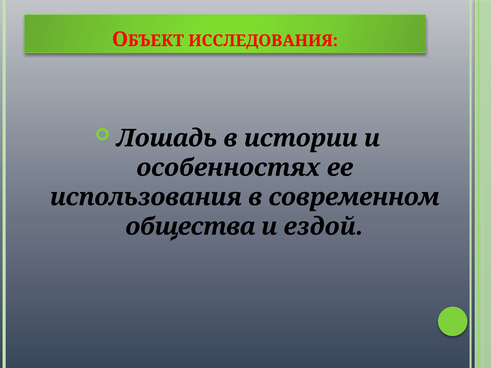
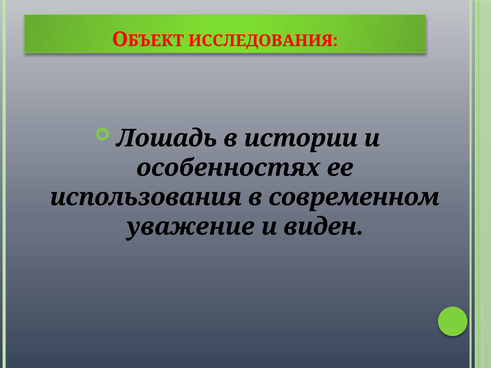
общества: общества -> уважение (190, 227)
ездой: ездой -> виден (324, 227)
